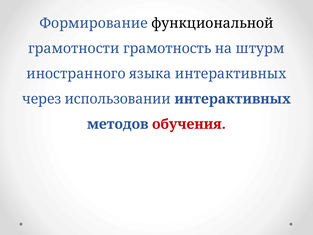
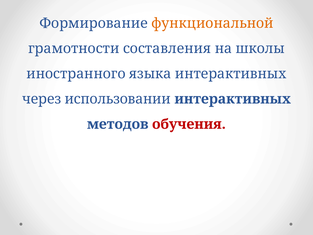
функциональной colour: black -> orange (212, 23)
грамотность: грамотность -> составления (167, 48)
штурм: штурм -> школы (260, 48)
